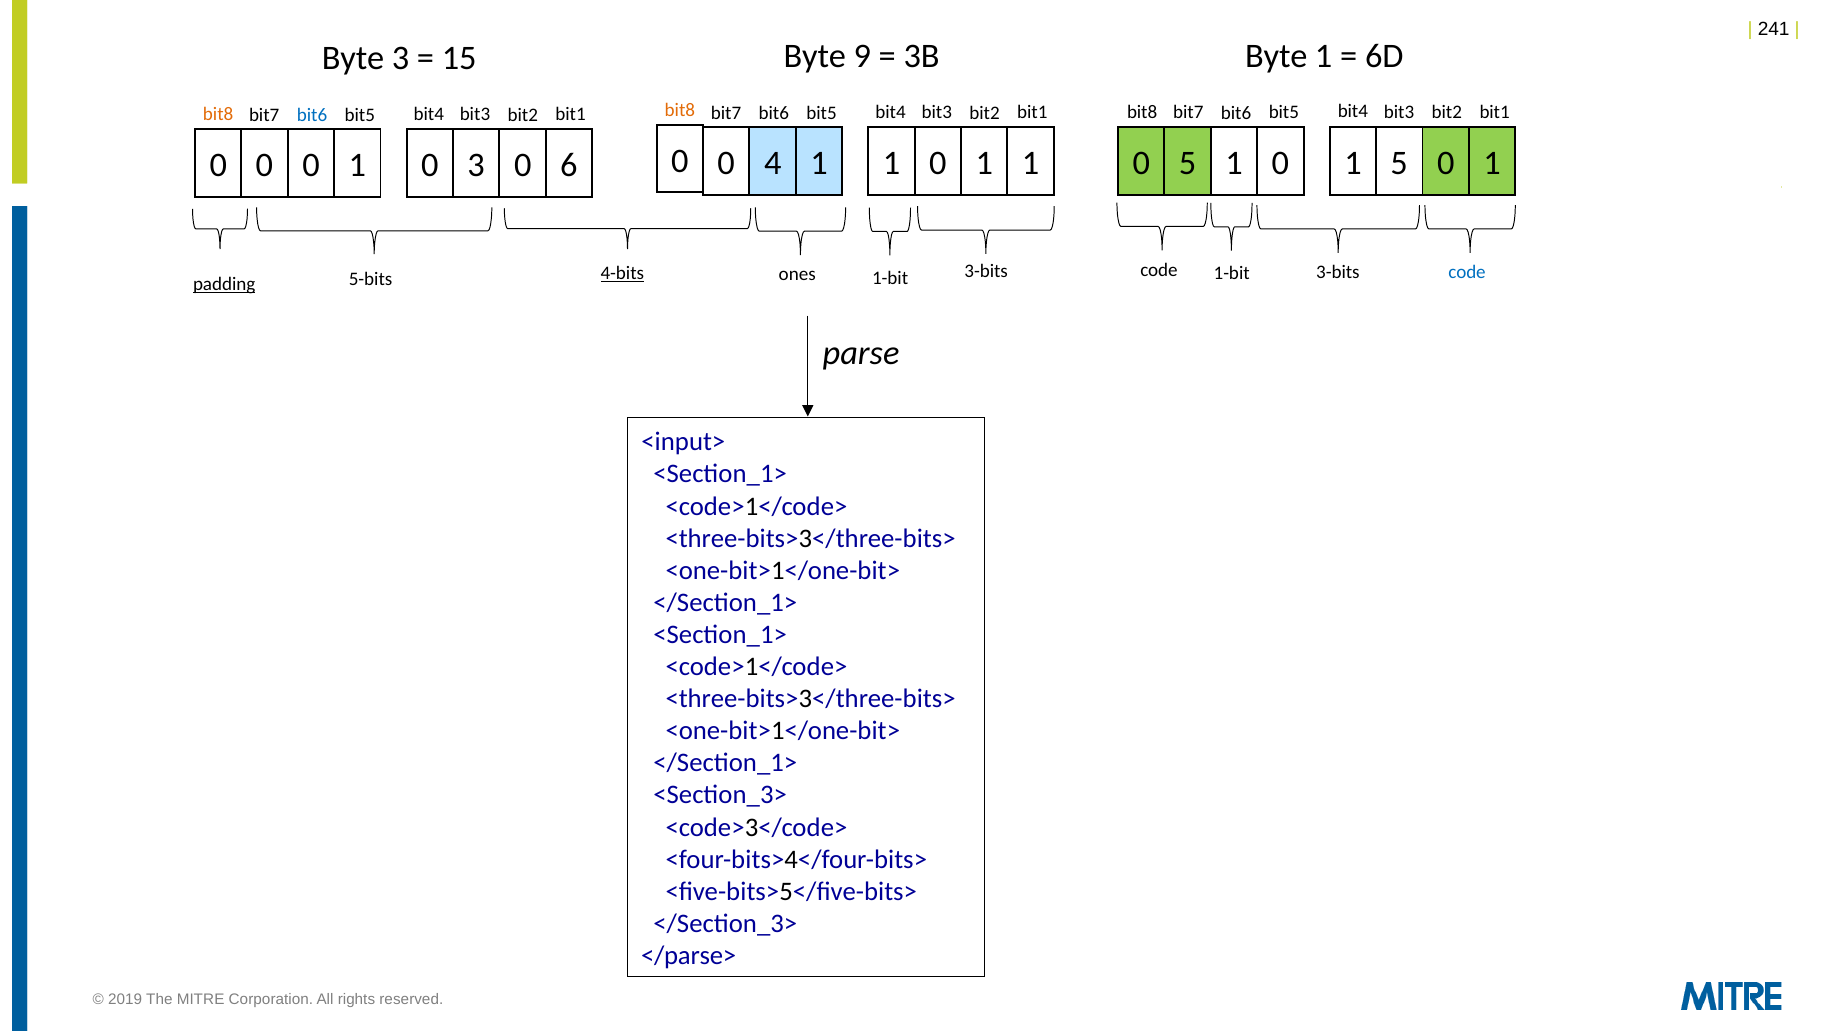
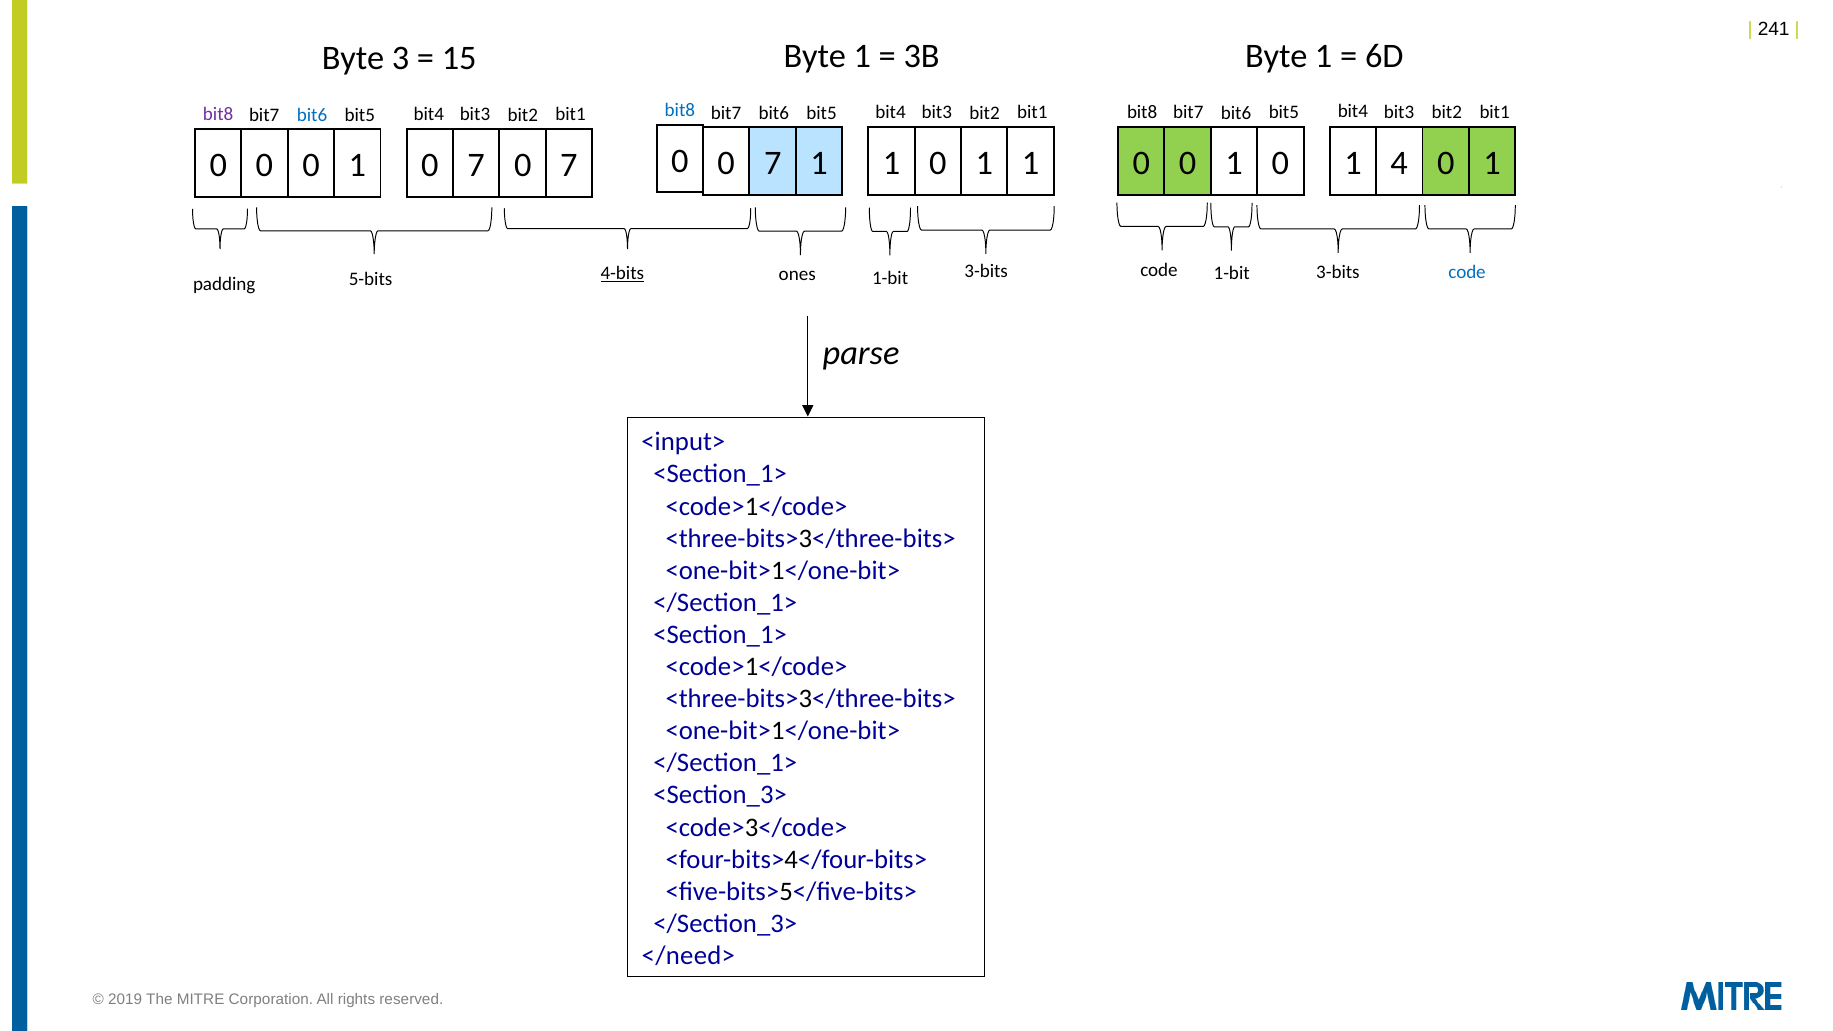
9: 9 -> 1 (862, 57)
bit8 colour: orange -> blue (680, 110)
bit8 colour: orange -> purple (218, 114)
0 0 4: 4 -> 7 (773, 163)
5: 5 -> 0 (1188, 163)
1 5: 5 -> 4 (1399, 163)
1 0 3: 3 -> 7 (476, 165)
6: 6 -> 7 (569, 165)
padding underline: present -> none (224, 284)
</parse>: </parse> -> </need> (688, 956)
